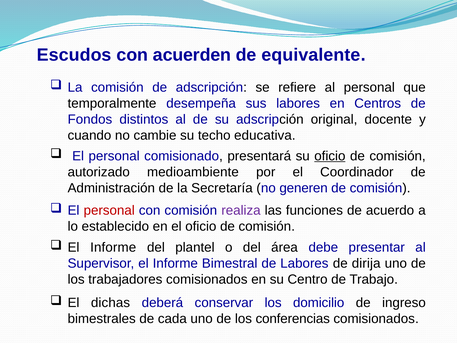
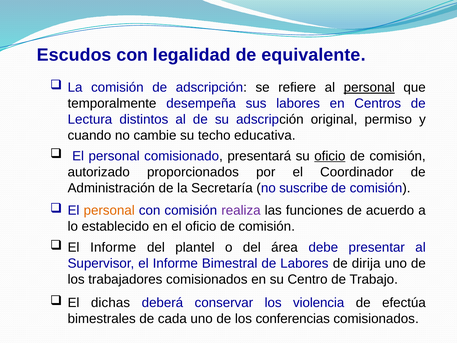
acuerden: acuerden -> legalidad (192, 55)
personal underline: none -> present (369, 87)
Fondos: Fondos -> Lectura (90, 119)
docente: docente -> permiso (388, 119)
medioambiente: medioambiente -> proporcionados (193, 172)
generen: generen -> suscribe (304, 188)
personal colour: red -> orange (109, 210)
domicilio: domicilio -> violencia (319, 303)
ingreso: ingreso -> efectúa (404, 303)
